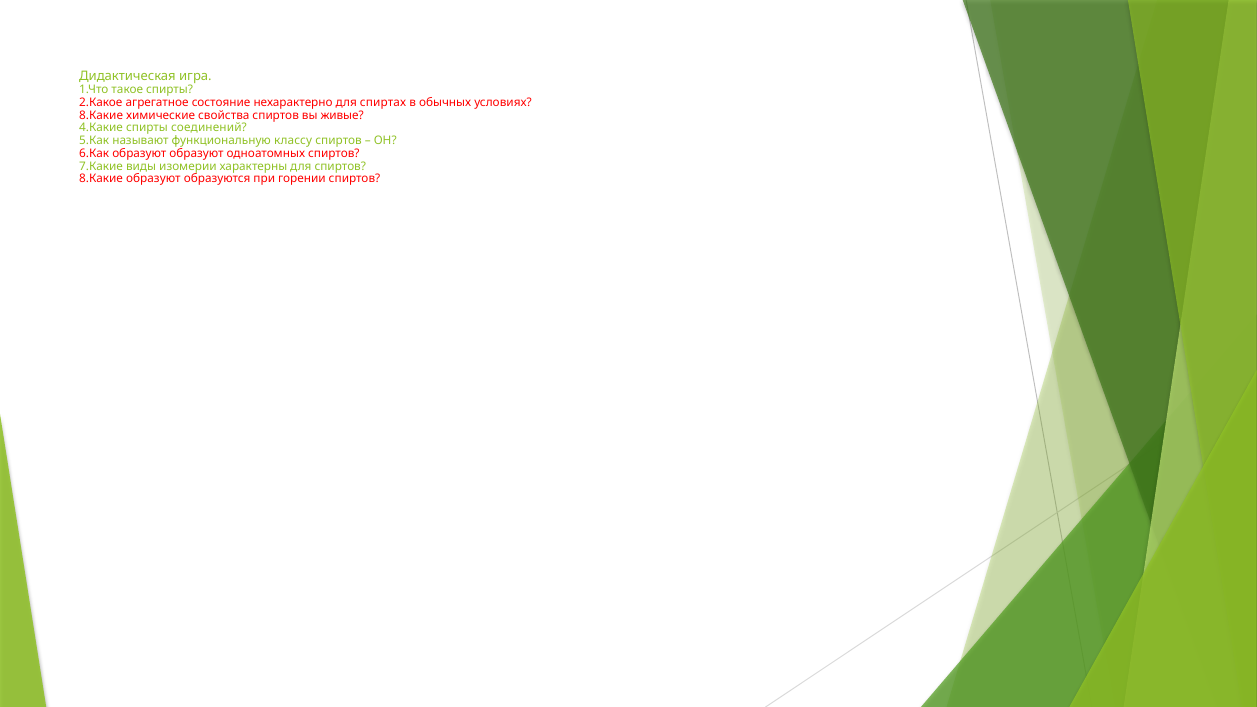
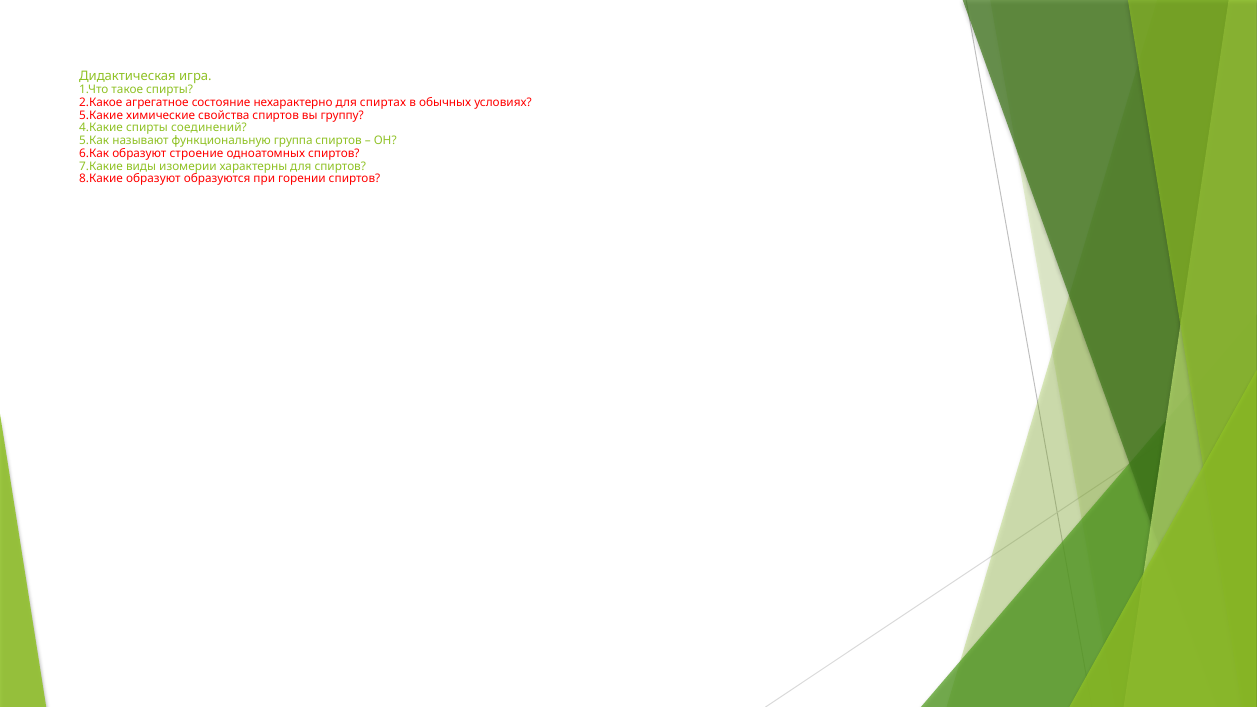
8.Какие: 8.Какие -> 5.Какие (101, 115)
живые: живые -> группу (342, 115)
классу: классу -> группа (293, 141)
образуют образуют: образуют -> строение (197, 153)
